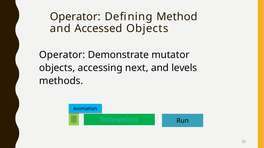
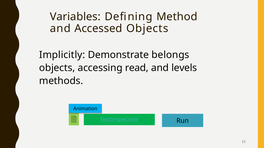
Operator: Operator -> Variables (75, 17)
Operator: Operator -> Implicitly (62, 55)
mutator: mutator -> belongs (170, 55)
next: next -> read (137, 68)
